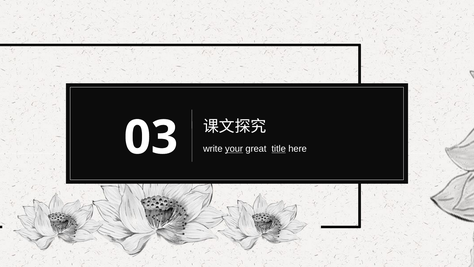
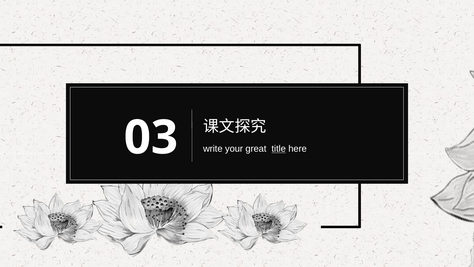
your underline: present -> none (234, 149)
